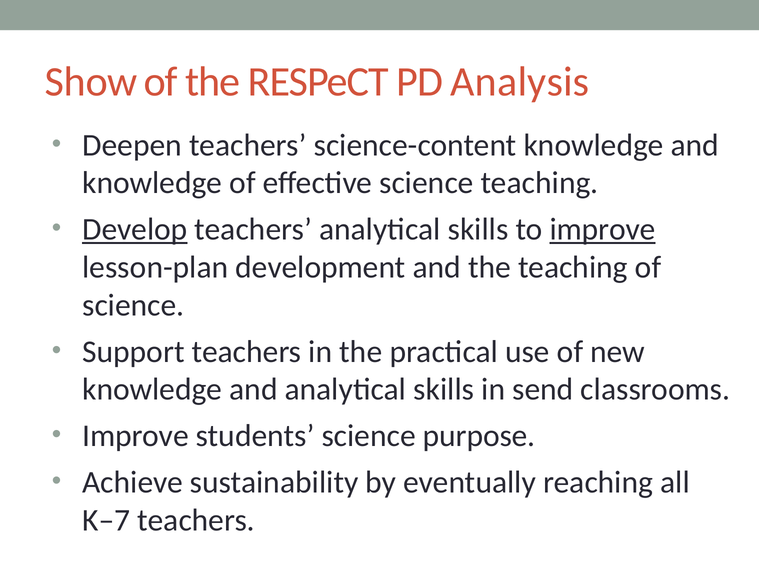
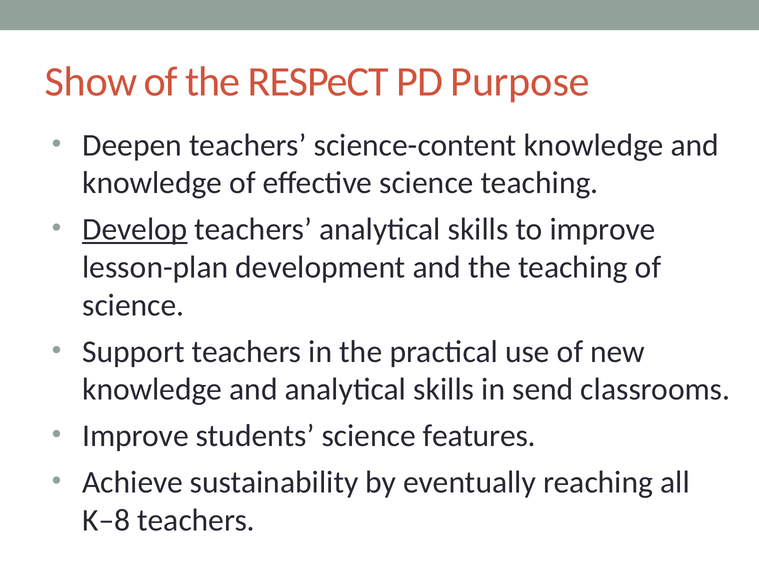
Analysis: Analysis -> Purpose (520, 82)
improve underline: present -> none (603, 229)
purpose: purpose -> features (479, 436)
K–7: K–7 -> K–8 (106, 520)
